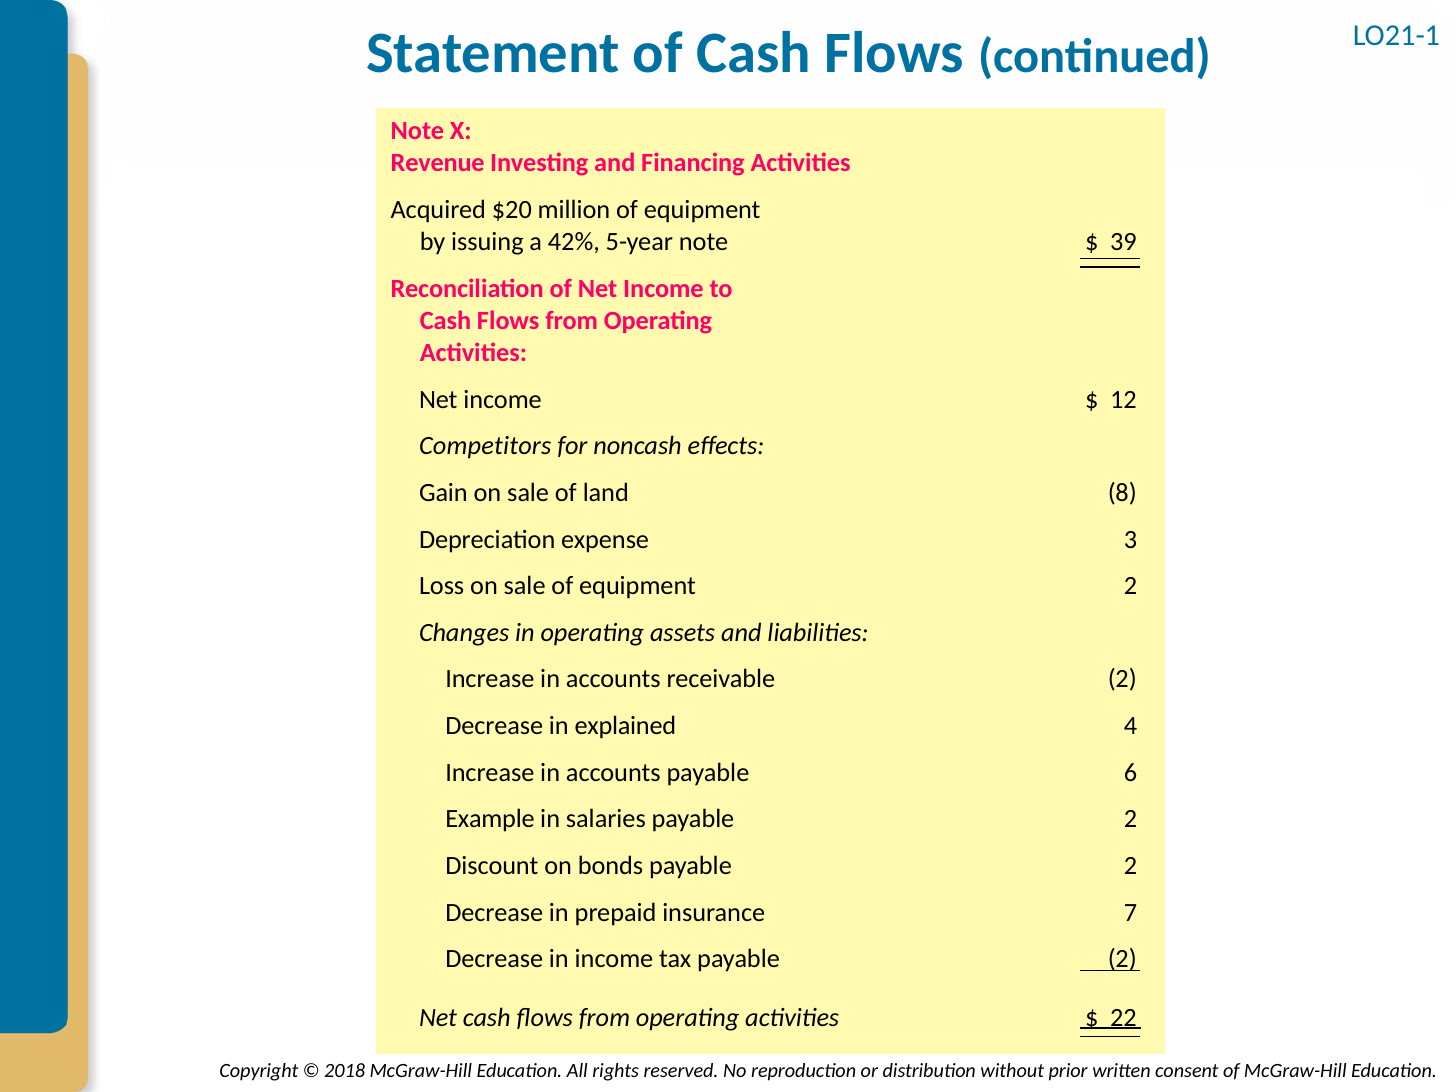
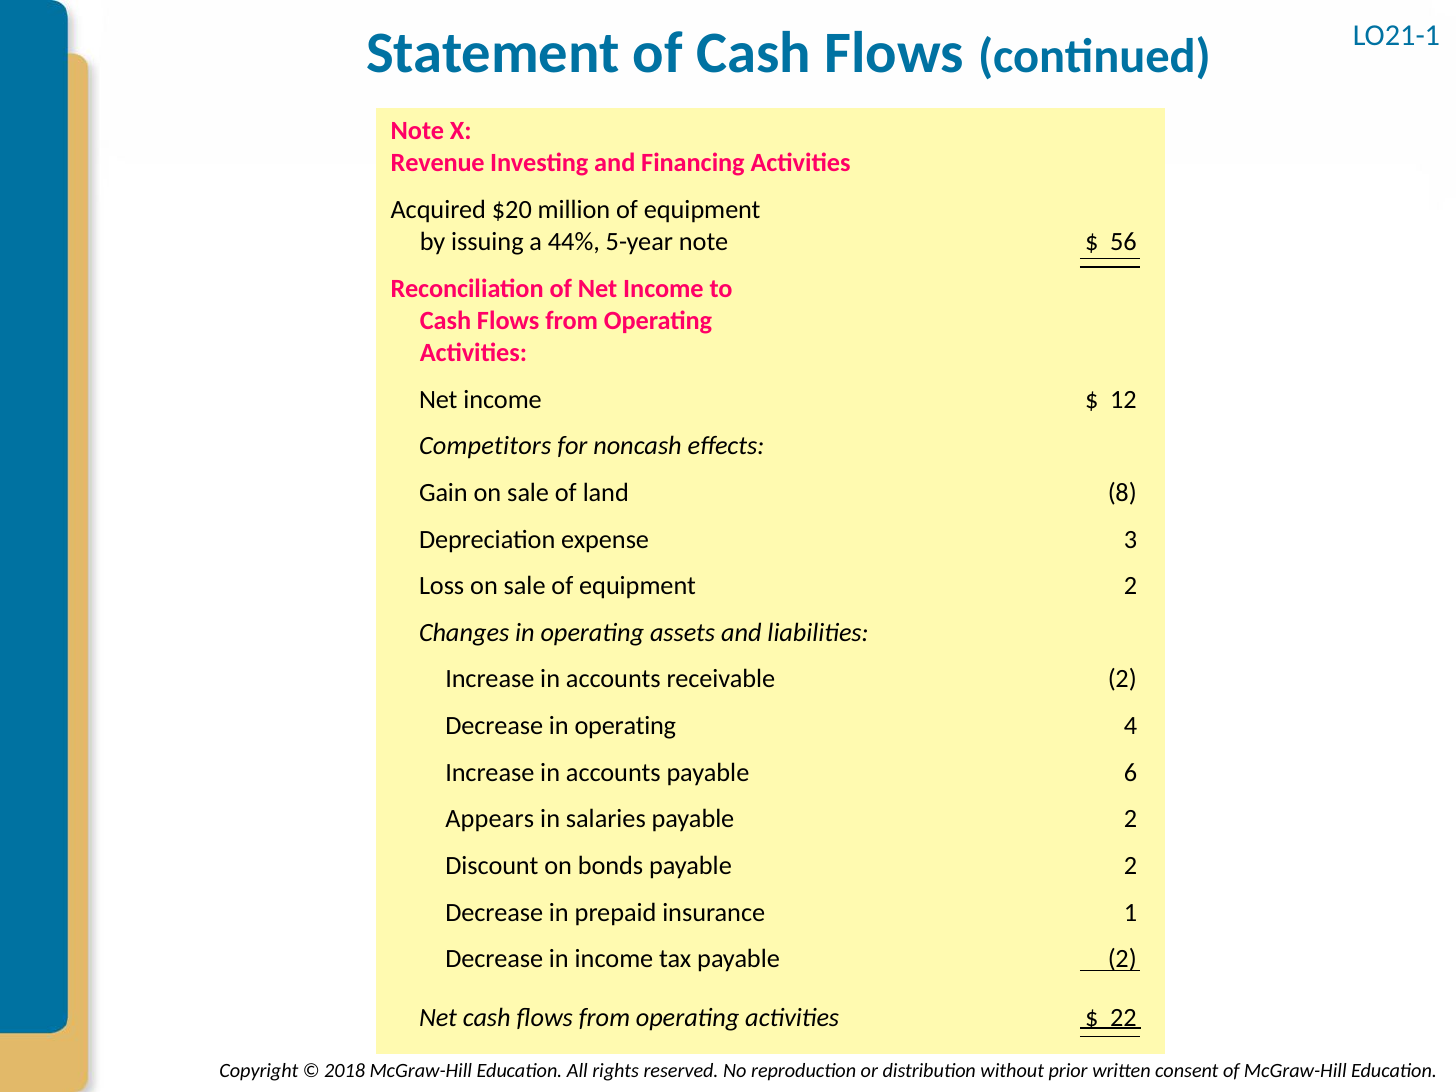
42%: 42% -> 44% (574, 242)
39: 39 -> 56 (1123, 242)
Decrease in explained: explained -> operating (625, 726)
Example: Example -> Appears (490, 819)
7: 7 -> 1 (1130, 913)
